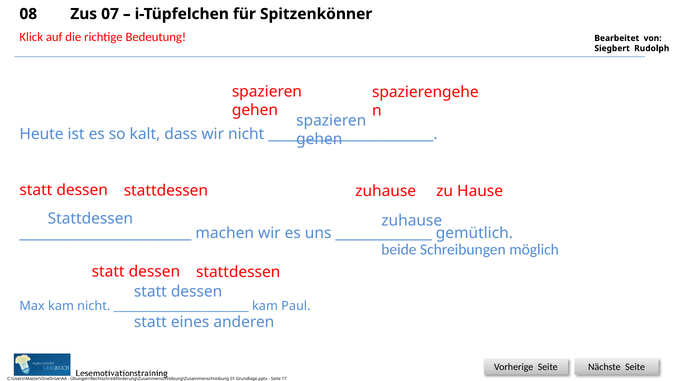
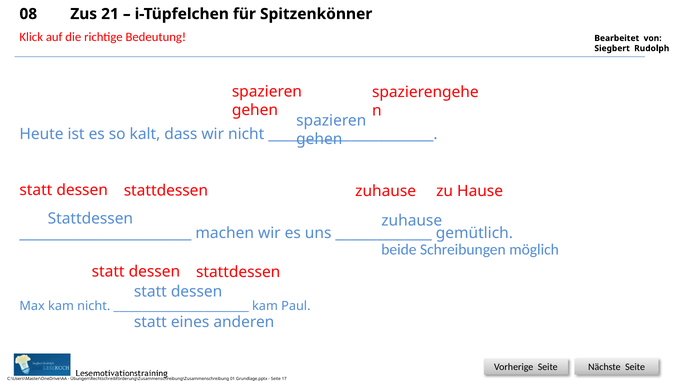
07: 07 -> 21 (110, 14)
